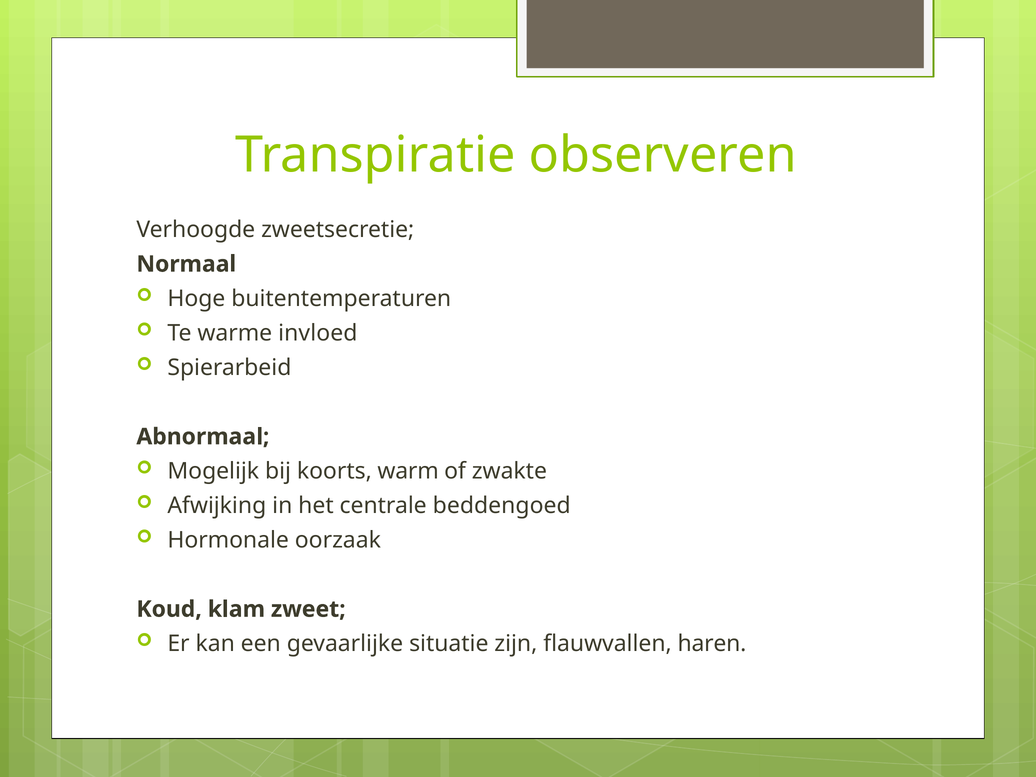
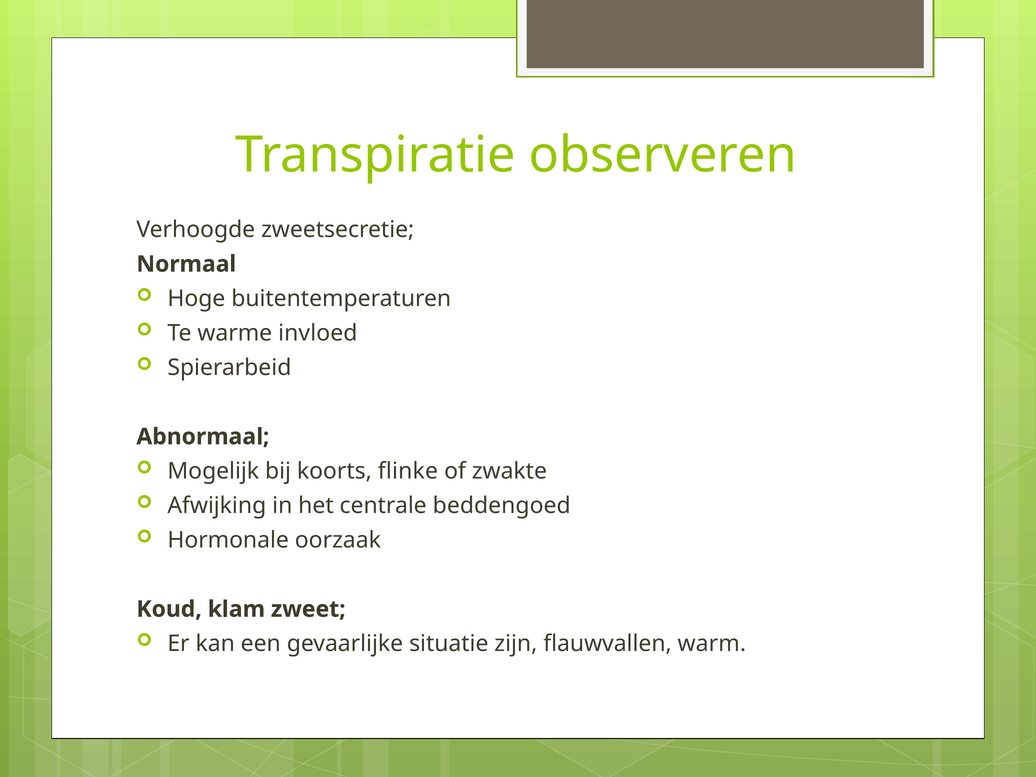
warm: warm -> flinke (408, 471)
haren: haren -> warm (712, 644)
